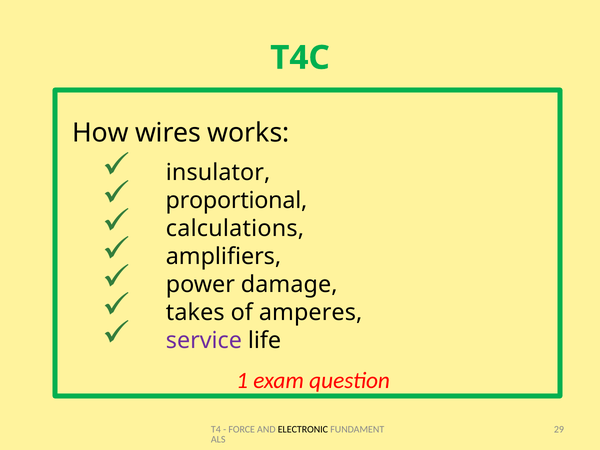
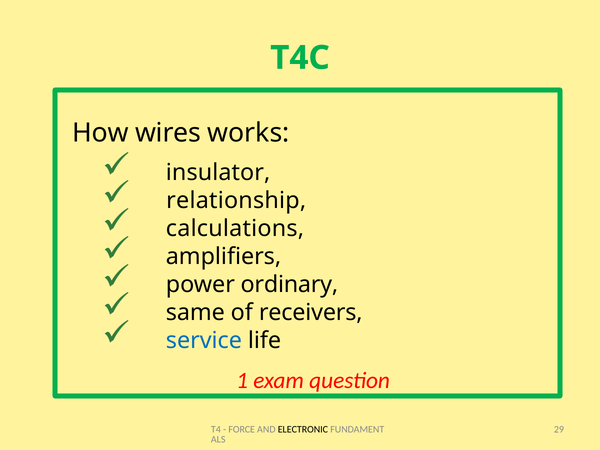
proportional: proportional -> relationship (236, 201)
damage: damage -> ordinary (289, 285)
takes: takes -> same (195, 313)
amperes: amperes -> receivers (311, 313)
service colour: purple -> blue (204, 341)
